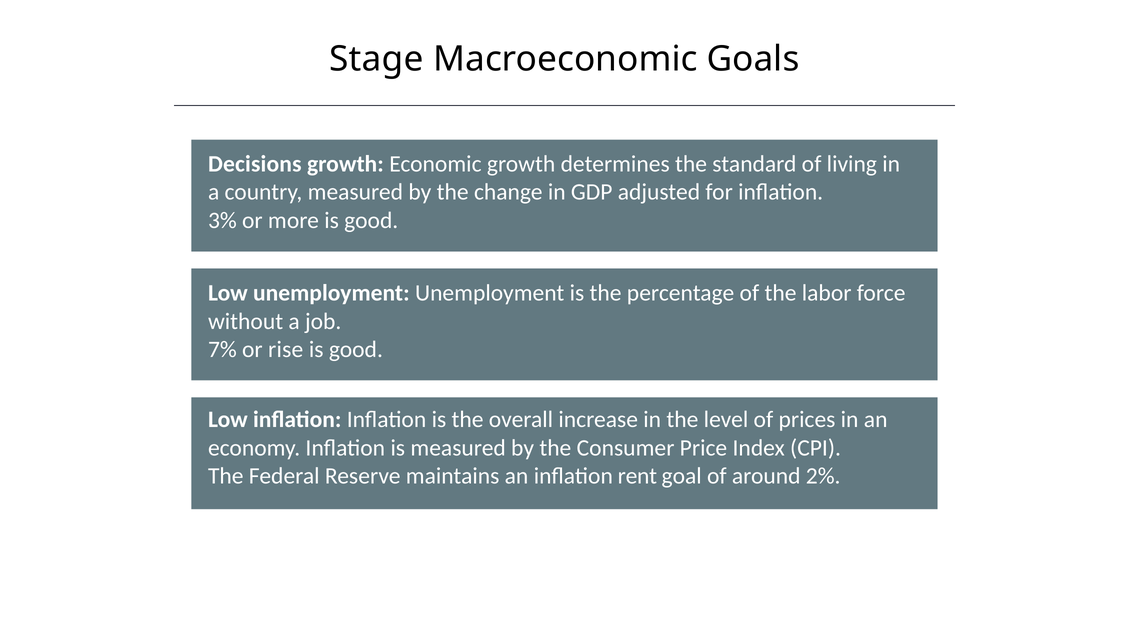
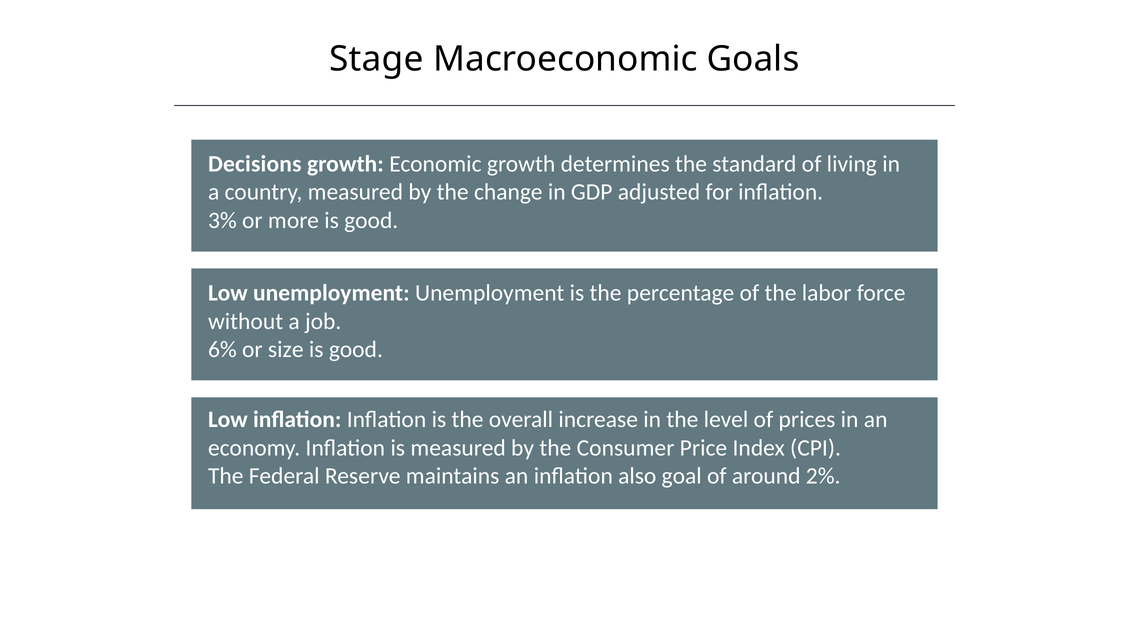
7%: 7% -> 6% (222, 350)
rise: rise -> size (286, 350)
rent: rent -> also (637, 476)
